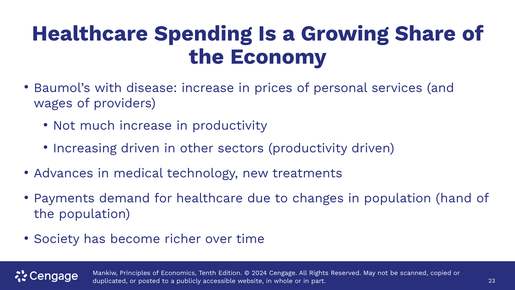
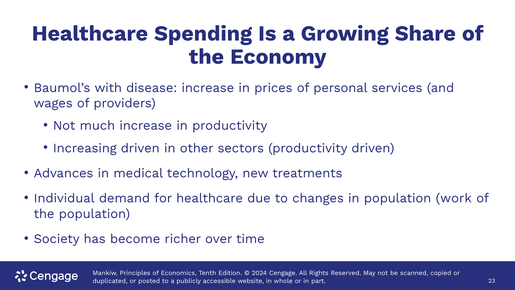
Payments: Payments -> Individual (64, 198)
hand: hand -> work (454, 198)
